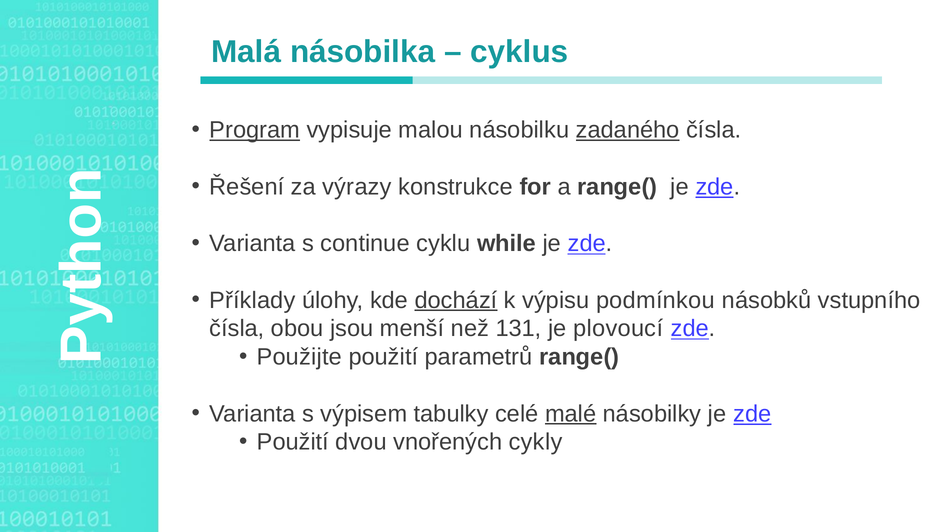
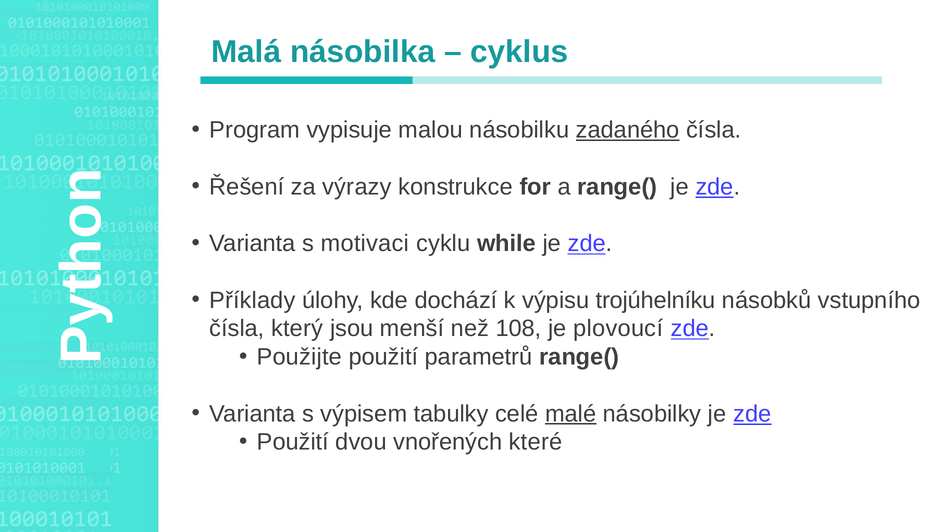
Program underline: present -> none (255, 130)
continue: continue -> motivaci (365, 244)
dochází underline: present -> none (456, 300)
podmínkou: podmínkou -> trojúhelníku (656, 300)
obou: obou -> který (297, 329)
131: 131 -> 108 (519, 329)
cykly: cykly -> které (536, 442)
